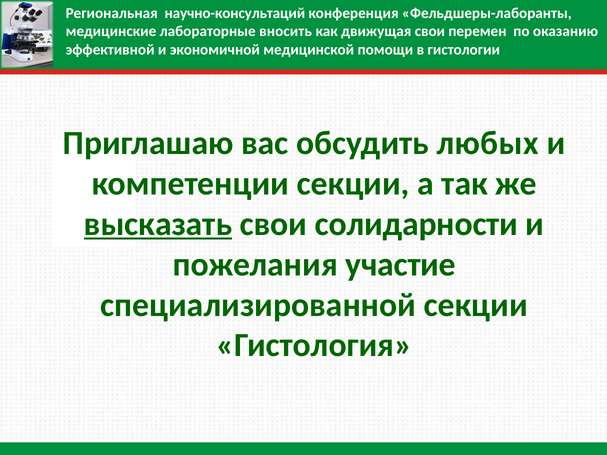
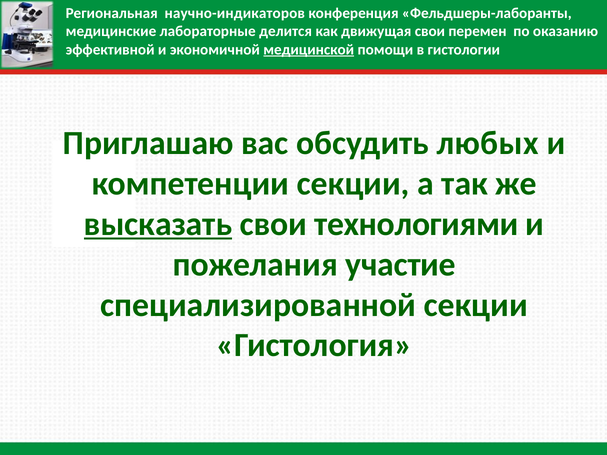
научно-консультаций: научно-консультаций -> научно-индикаторов (235, 13)
вносить: вносить -> делится (286, 31)
медицинской underline: none -> present (309, 50)
солидарности: солидарности -> технологиями (417, 224)
